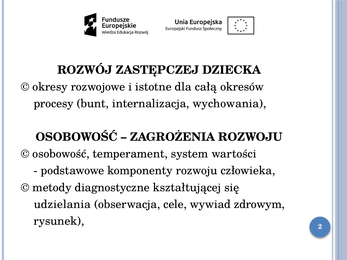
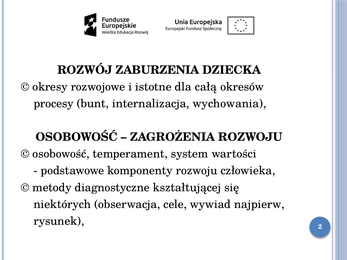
ZASTĘPCZEJ: ZASTĘPCZEJ -> ZABURZENIA (157, 70)
udzielania: udzielania -> niektórych (62, 204)
zdrowym: zdrowym -> najpierw (259, 204)
